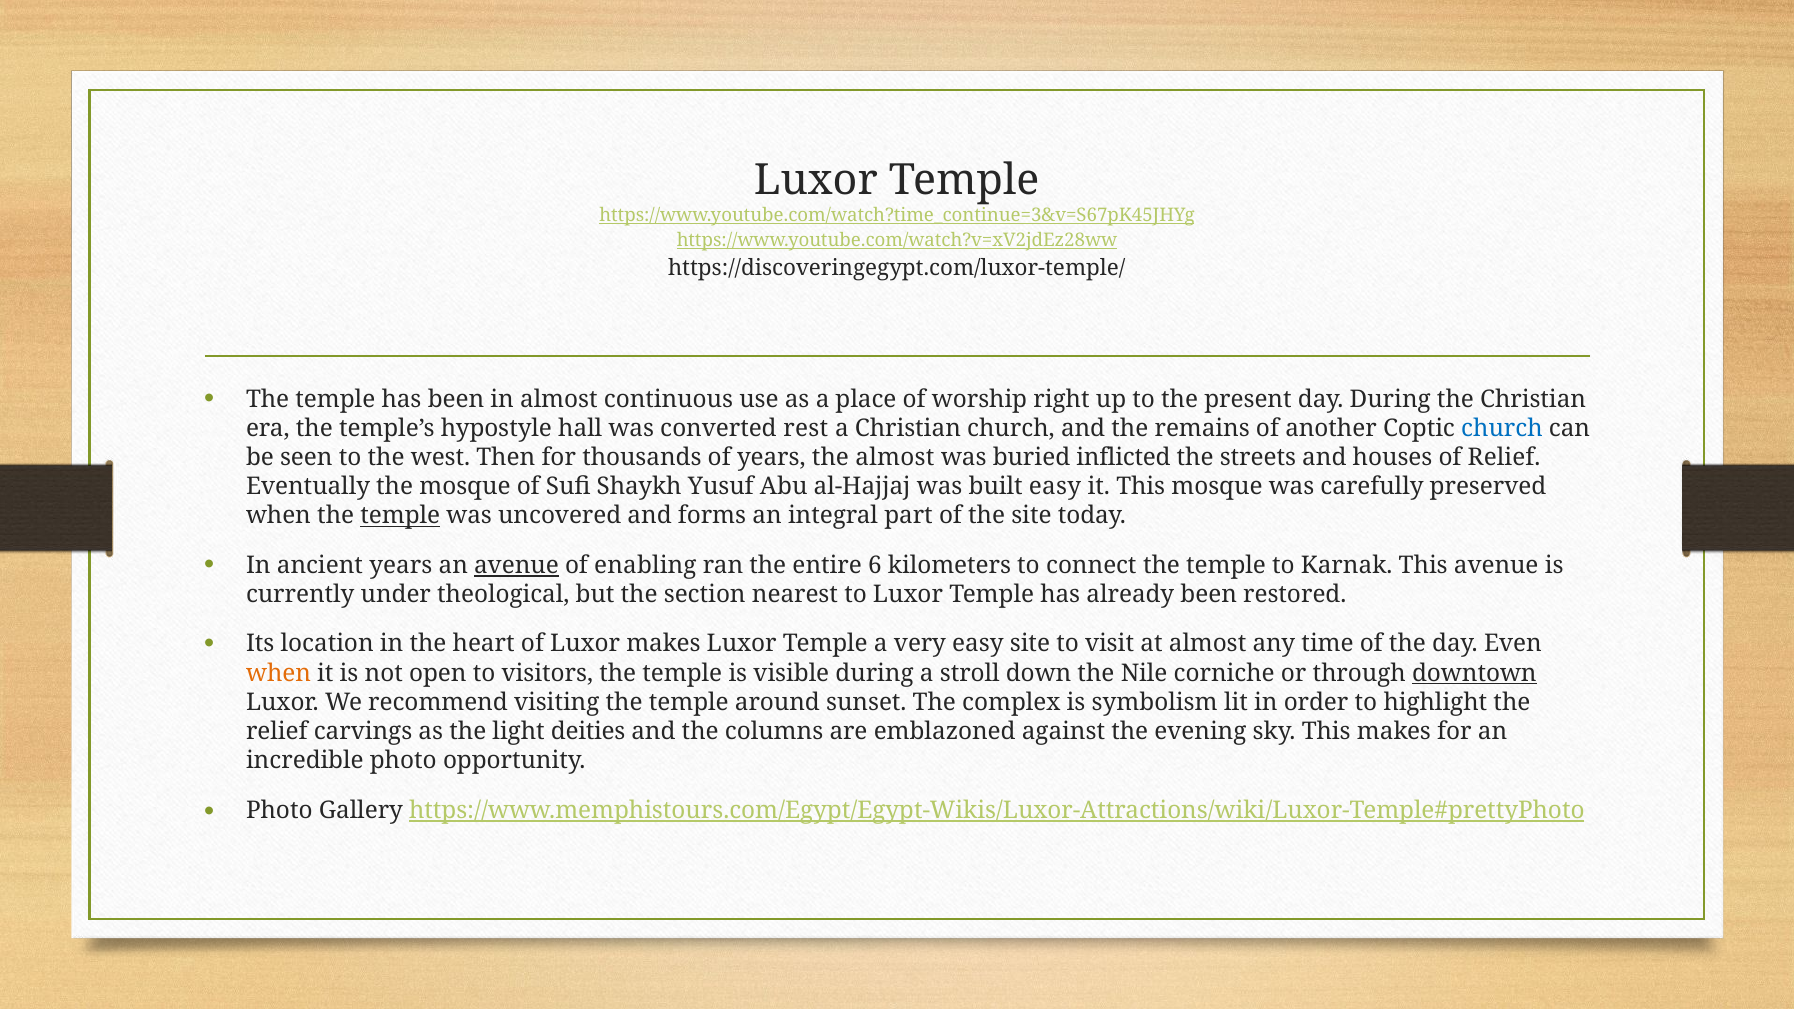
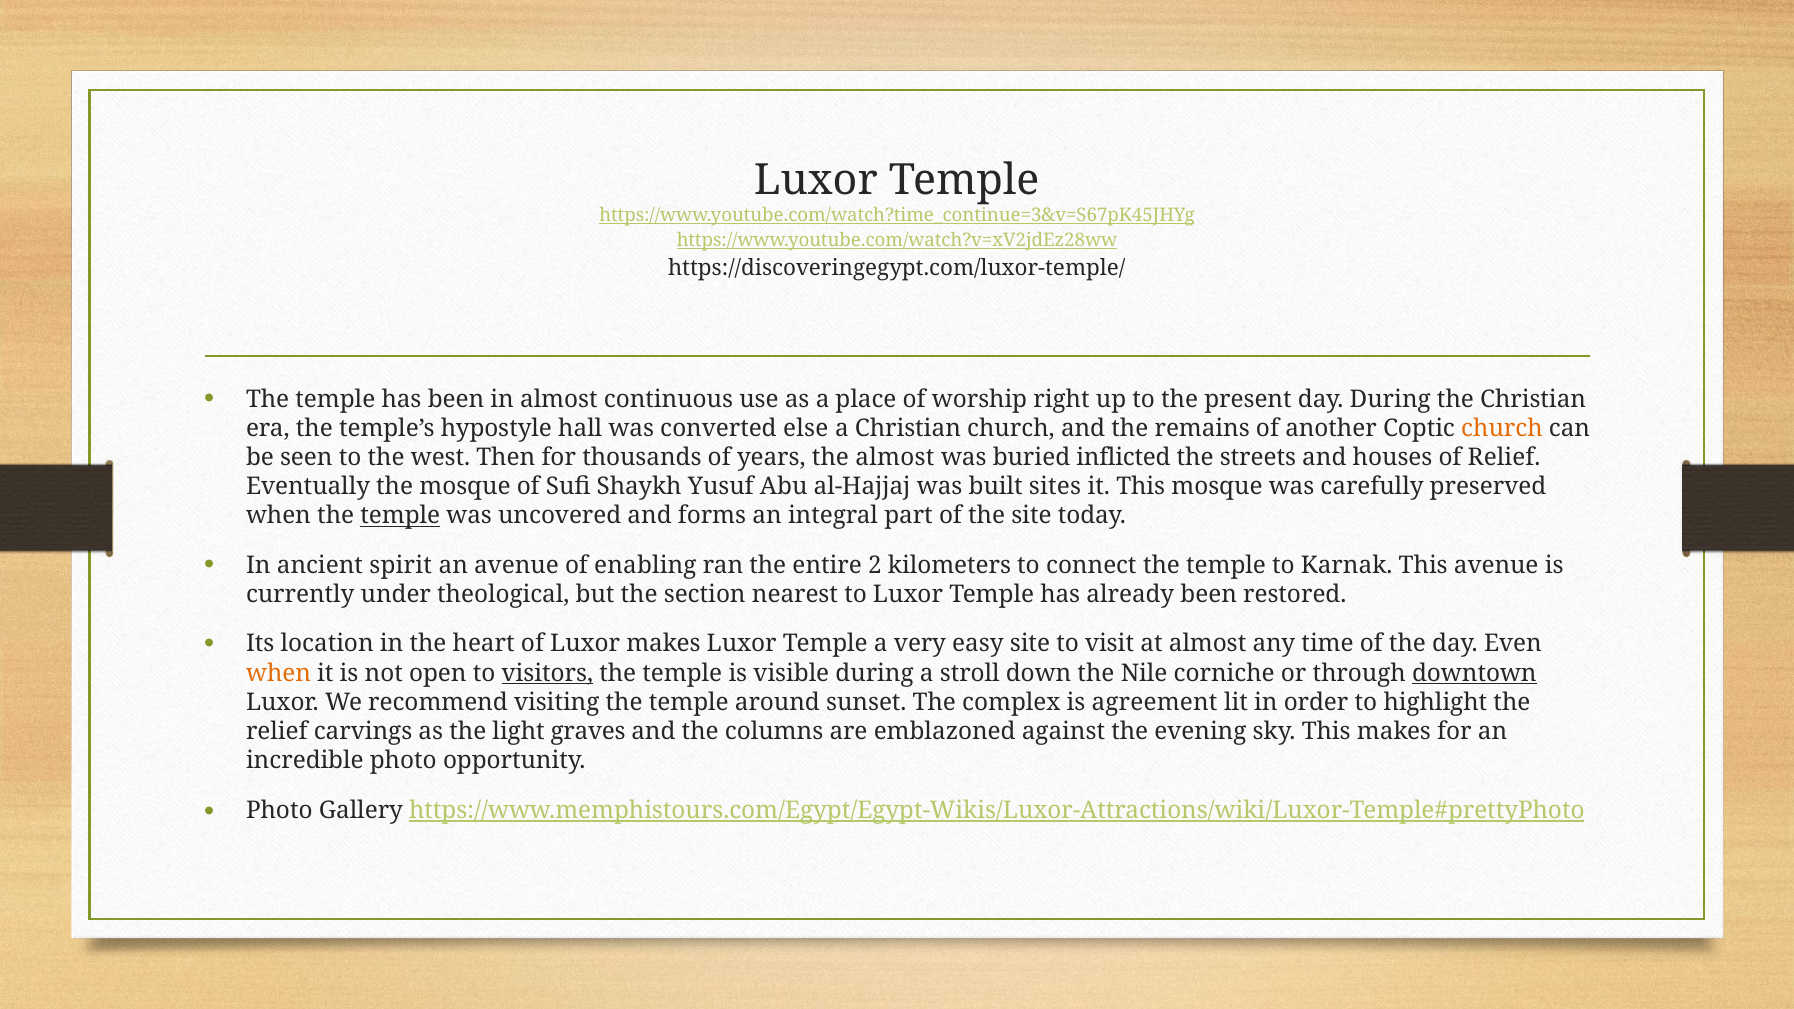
rest: rest -> else (806, 428)
church colour: blue -> orange (1502, 428)
built easy: easy -> sites (1055, 487)
ancient years: years -> spirit (401, 565)
avenue underline: present -> none (516, 565)
6: 6 -> 2 (875, 565)
visitors underline: none -> present (547, 673)
symbolism: symbolism -> agreement (1155, 702)
deities: deities -> graves (588, 732)
